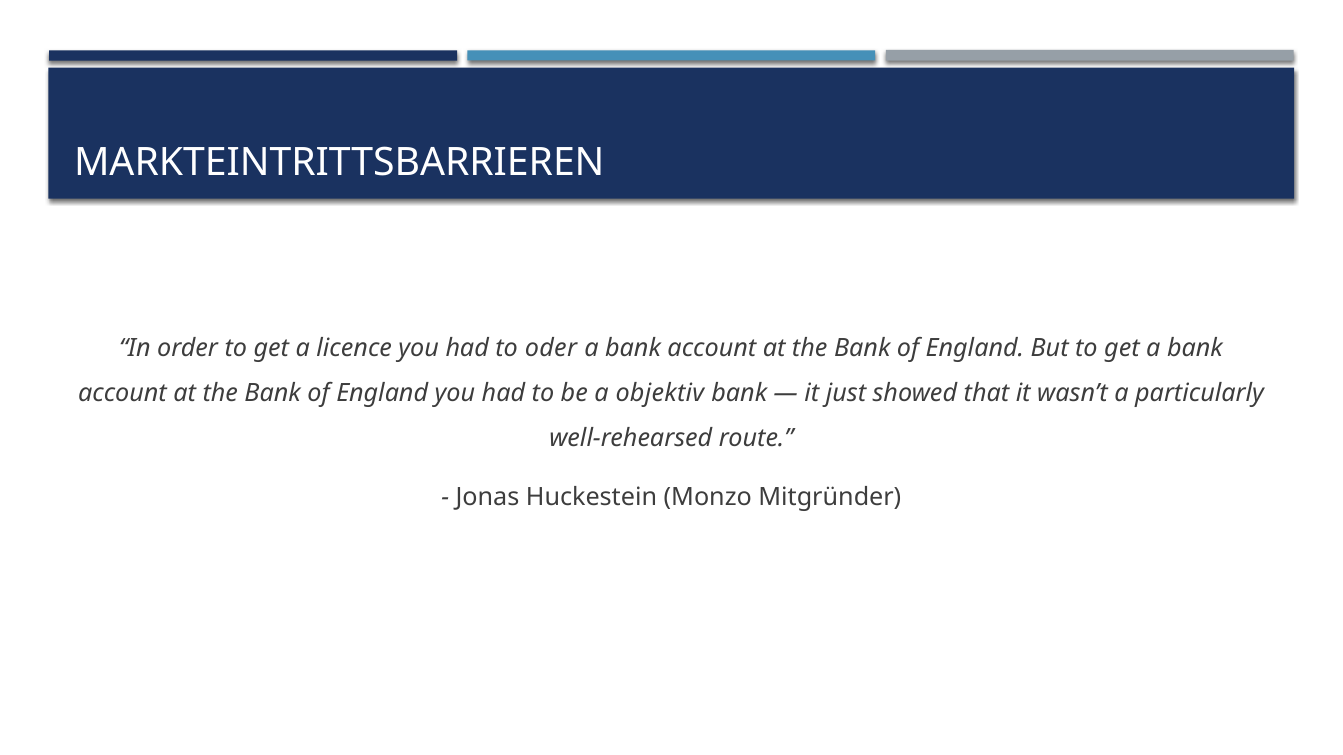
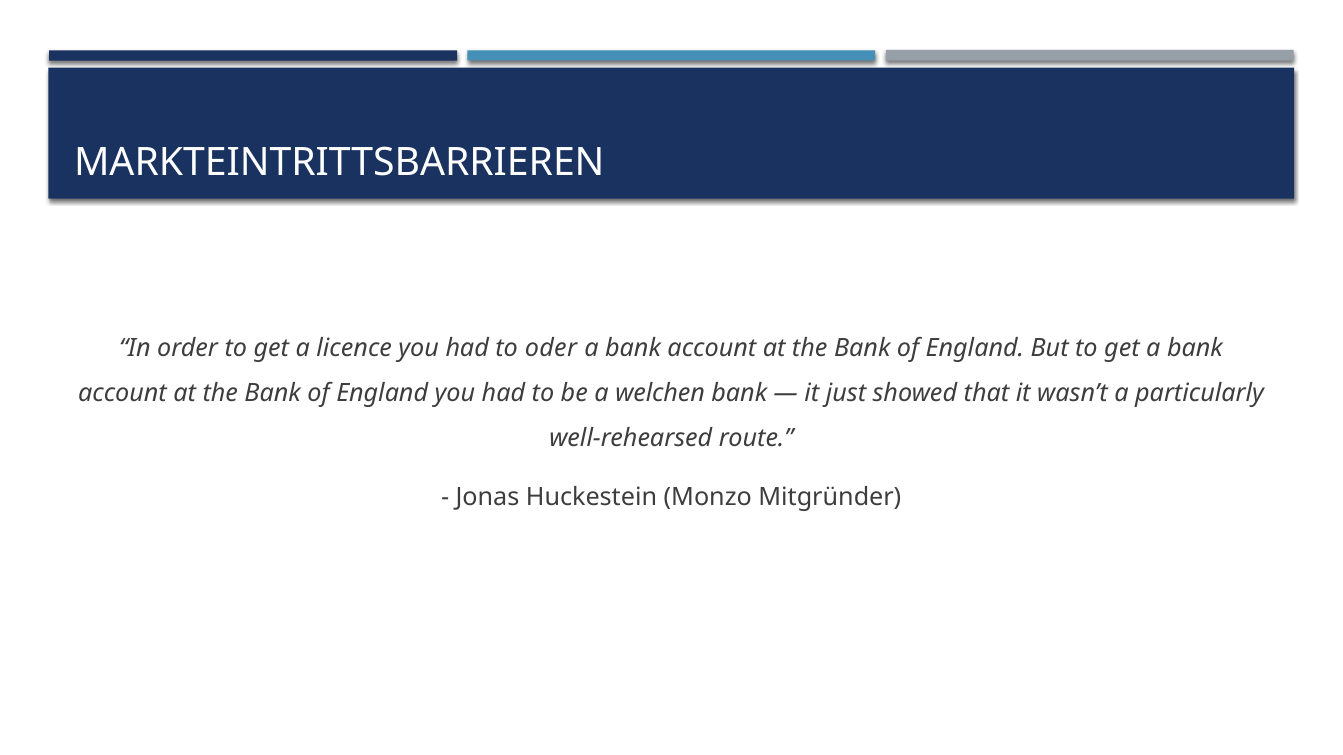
objektiv: objektiv -> welchen (660, 393)
